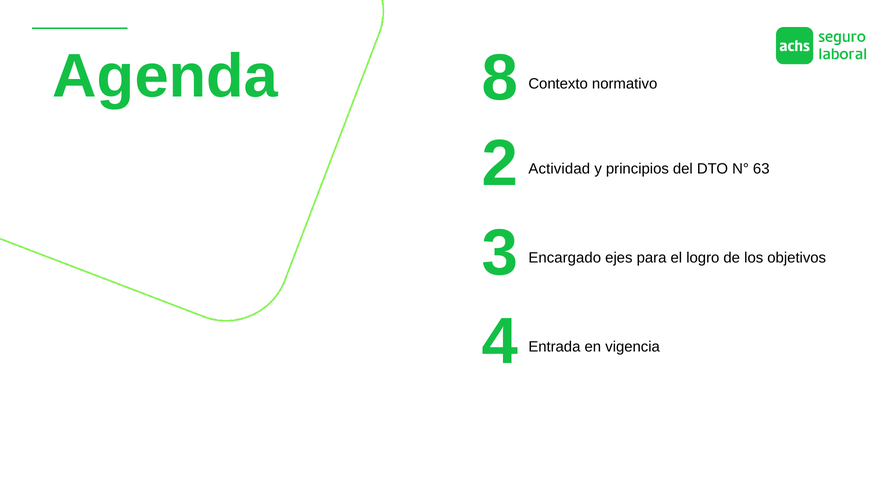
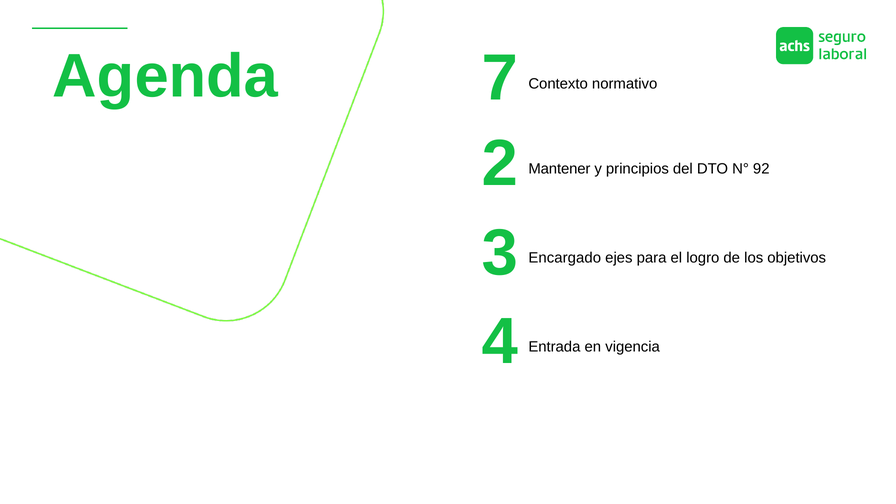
8: 8 -> 7 (500, 78)
Actividad: Actividad -> Mantener (559, 169)
63: 63 -> 92 (761, 169)
